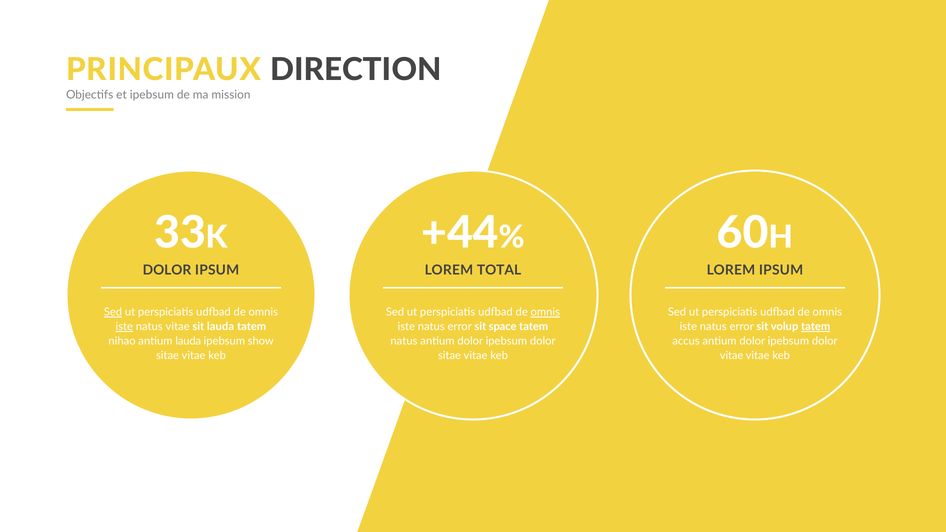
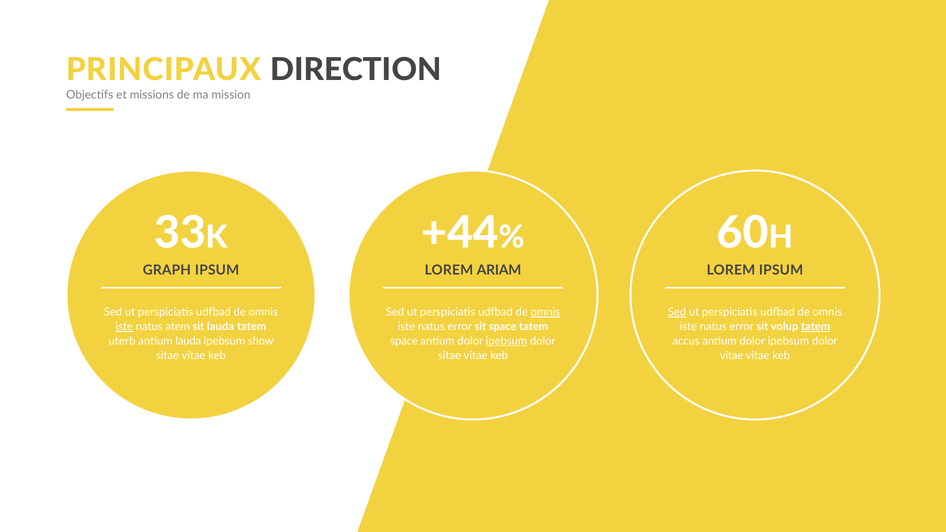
et ipebsum: ipebsum -> missions (152, 95)
DOLOR: DOLOR -> GRAPH (167, 270)
TOTAL: TOTAL -> ARIAM (499, 270)
Sed underline: present -> none (113, 312)
Sed underline: none -> present (677, 312)
natus vitae: vitae -> atem (178, 327)
nihao: nihao -> uterb (122, 341)
natus: natus -> space (404, 341)
ipebsum underline: none -> present (506, 341)
